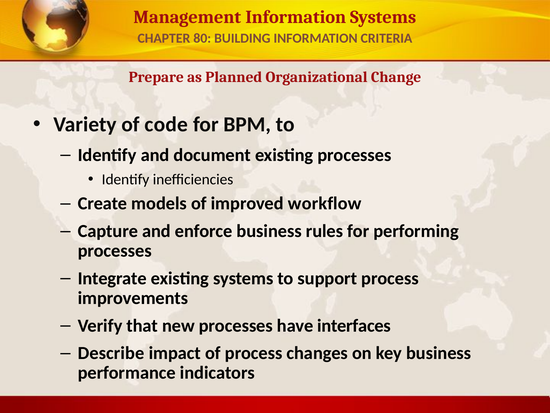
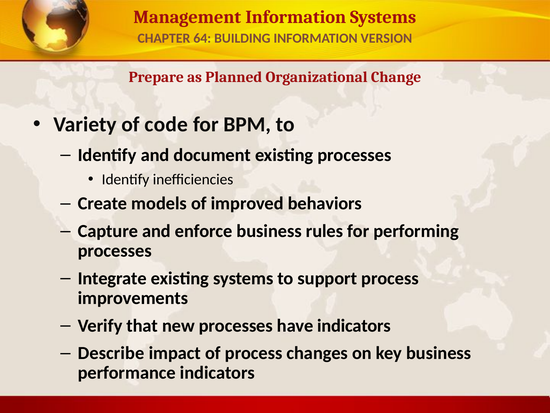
80: 80 -> 64 (202, 38)
CRITERIA: CRITERIA -> VERSION (386, 38)
workflow: workflow -> behaviors (325, 203)
have interfaces: interfaces -> indicators (354, 325)
